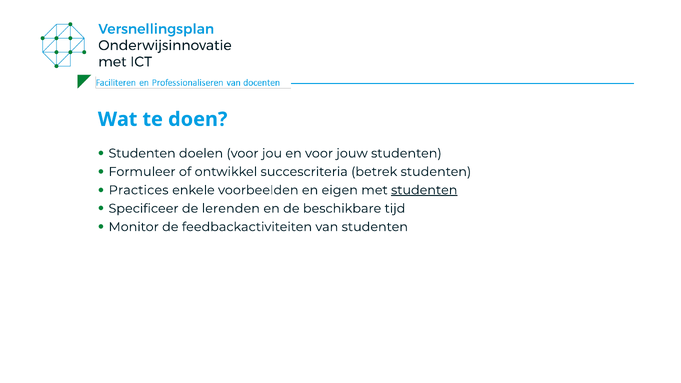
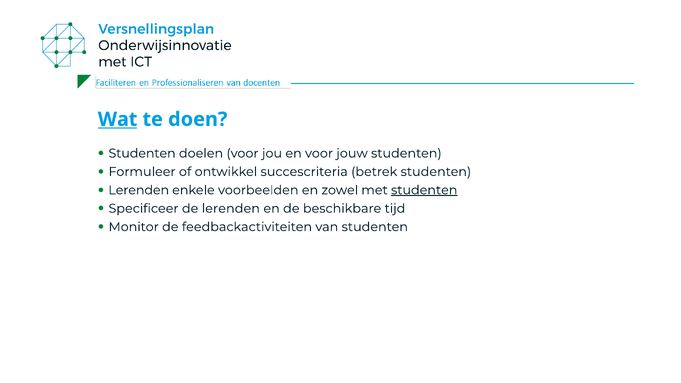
Wat underline: none -> present (118, 119)
Practices: Practices -> Lerenden (139, 190)
eigen: eigen -> zowel (340, 190)
